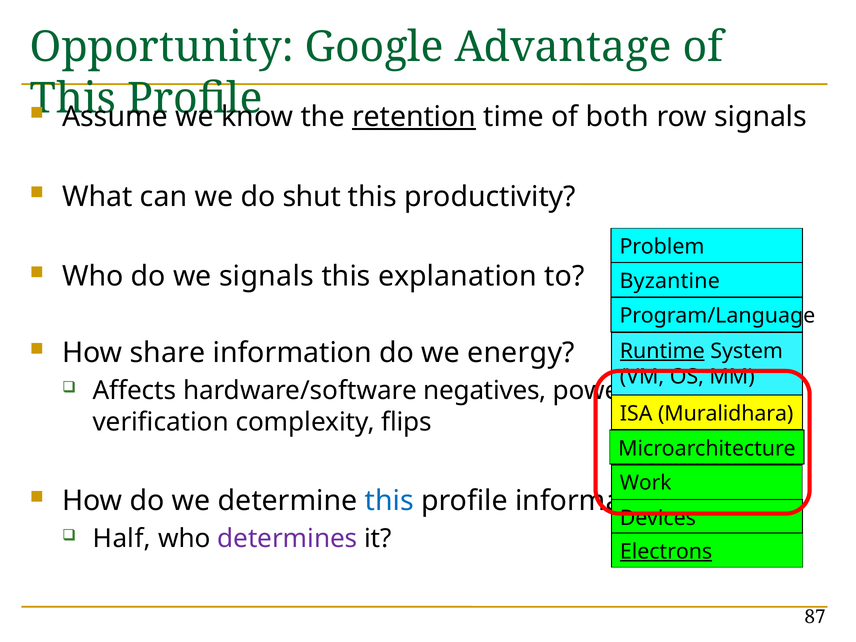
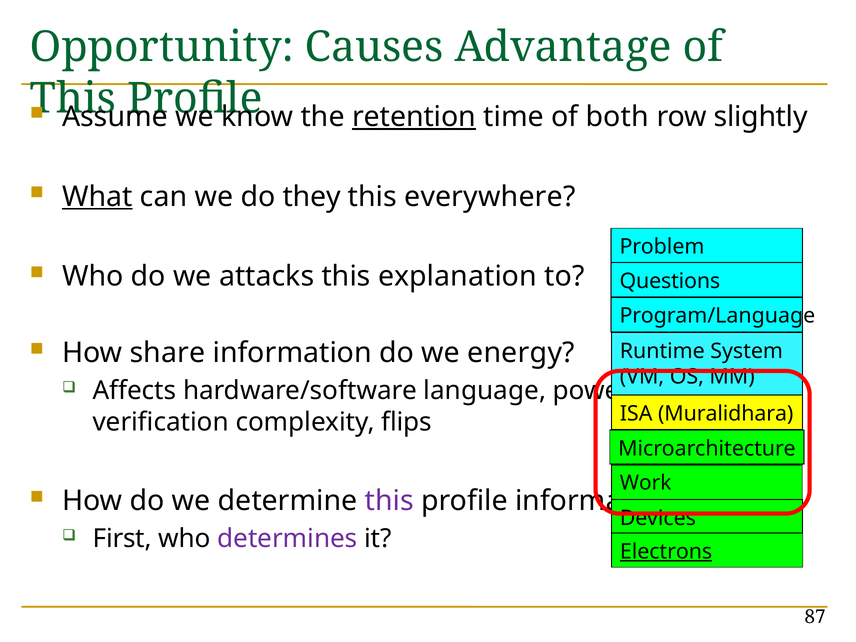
Google: Google -> Causes (374, 47)
row signals: signals -> slightly (761, 117)
What underline: none -> present (97, 197)
shut: shut -> they (312, 197)
productivity: productivity -> everywhere (490, 197)
we signals: signals -> attacks (267, 276)
Byzantine: Byzantine -> Questions (670, 281)
Runtime underline: present -> none (662, 351)
negatives: negatives -> language (485, 391)
this colour: blue -> purple (389, 501)
Half: Half -> First (122, 539)
